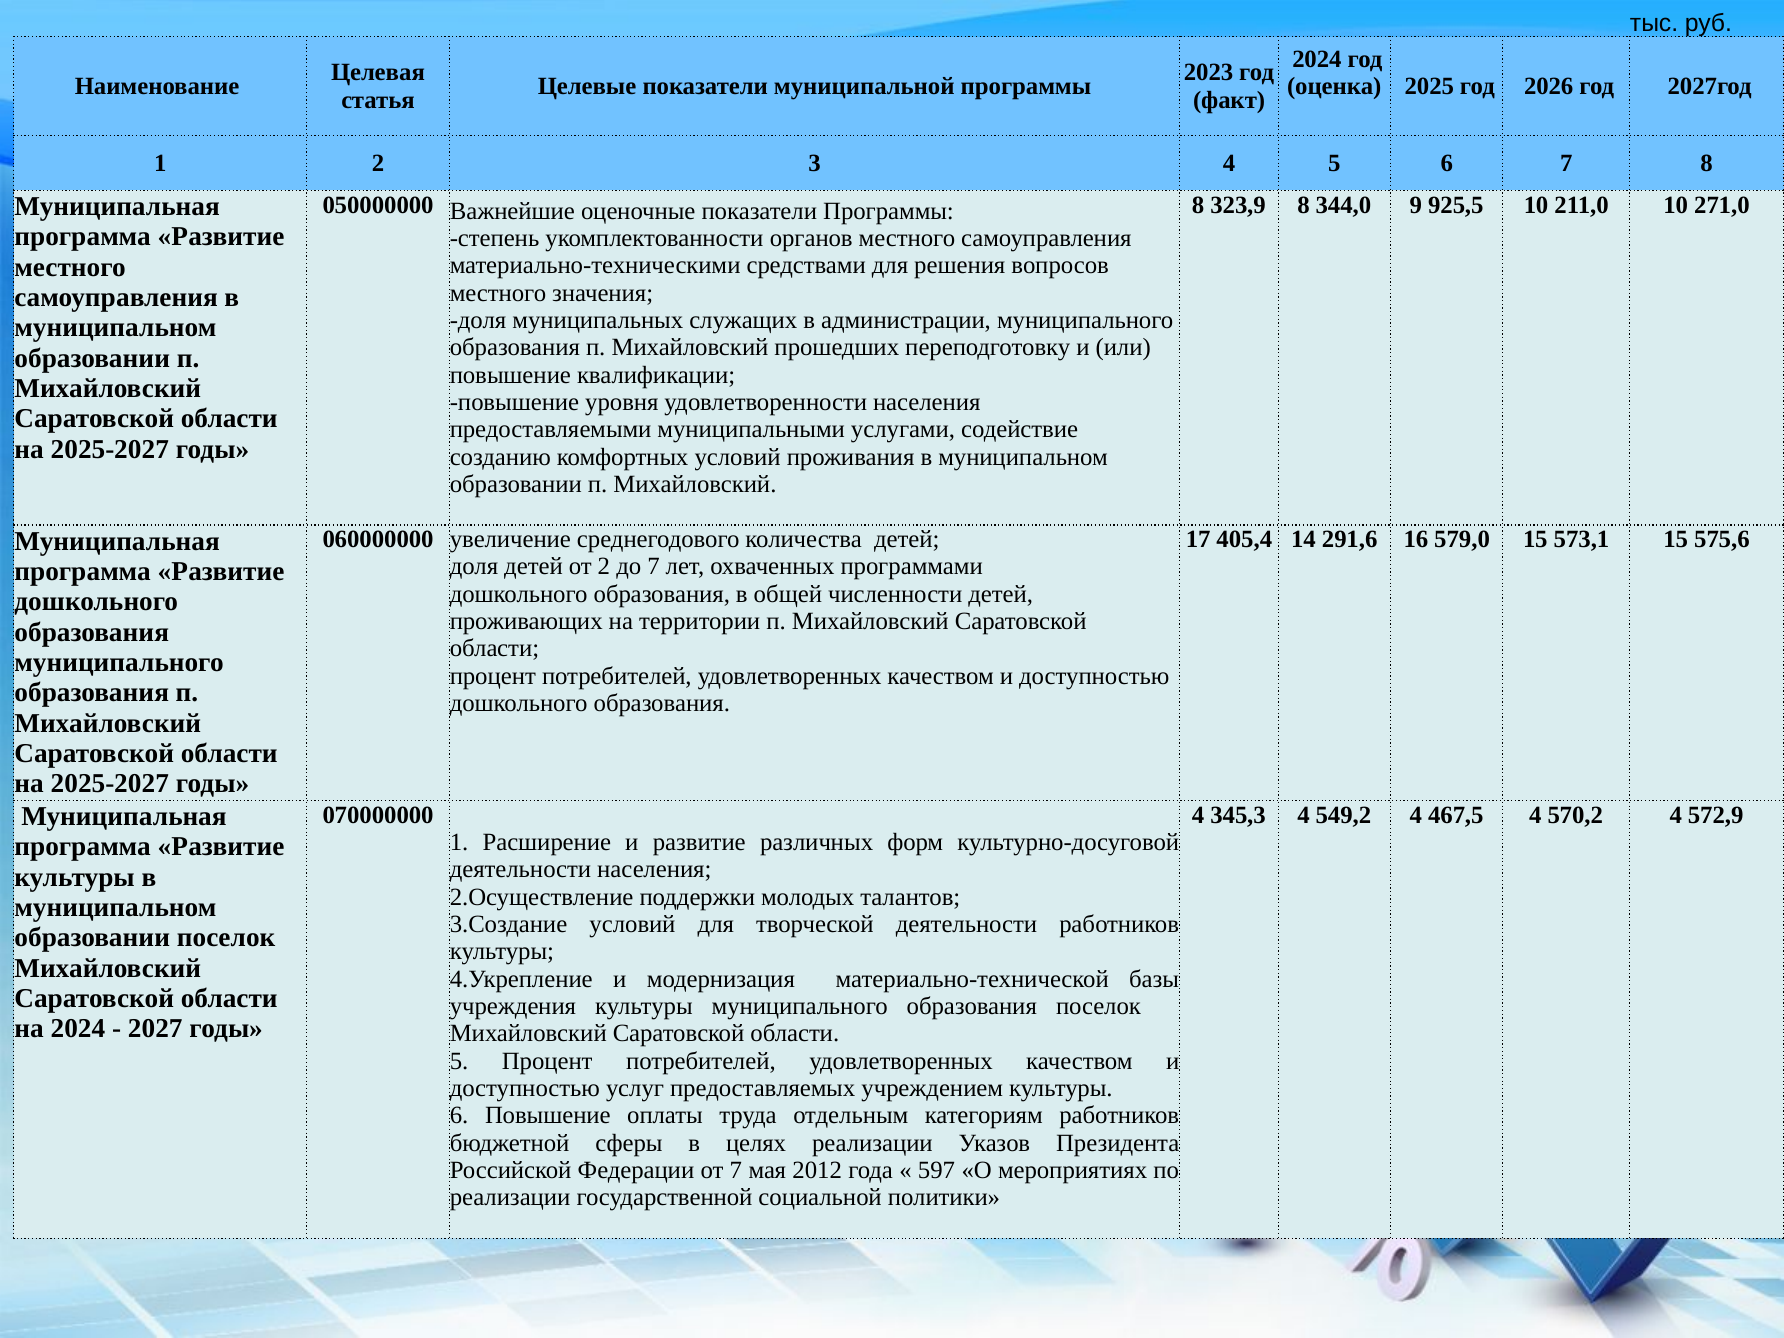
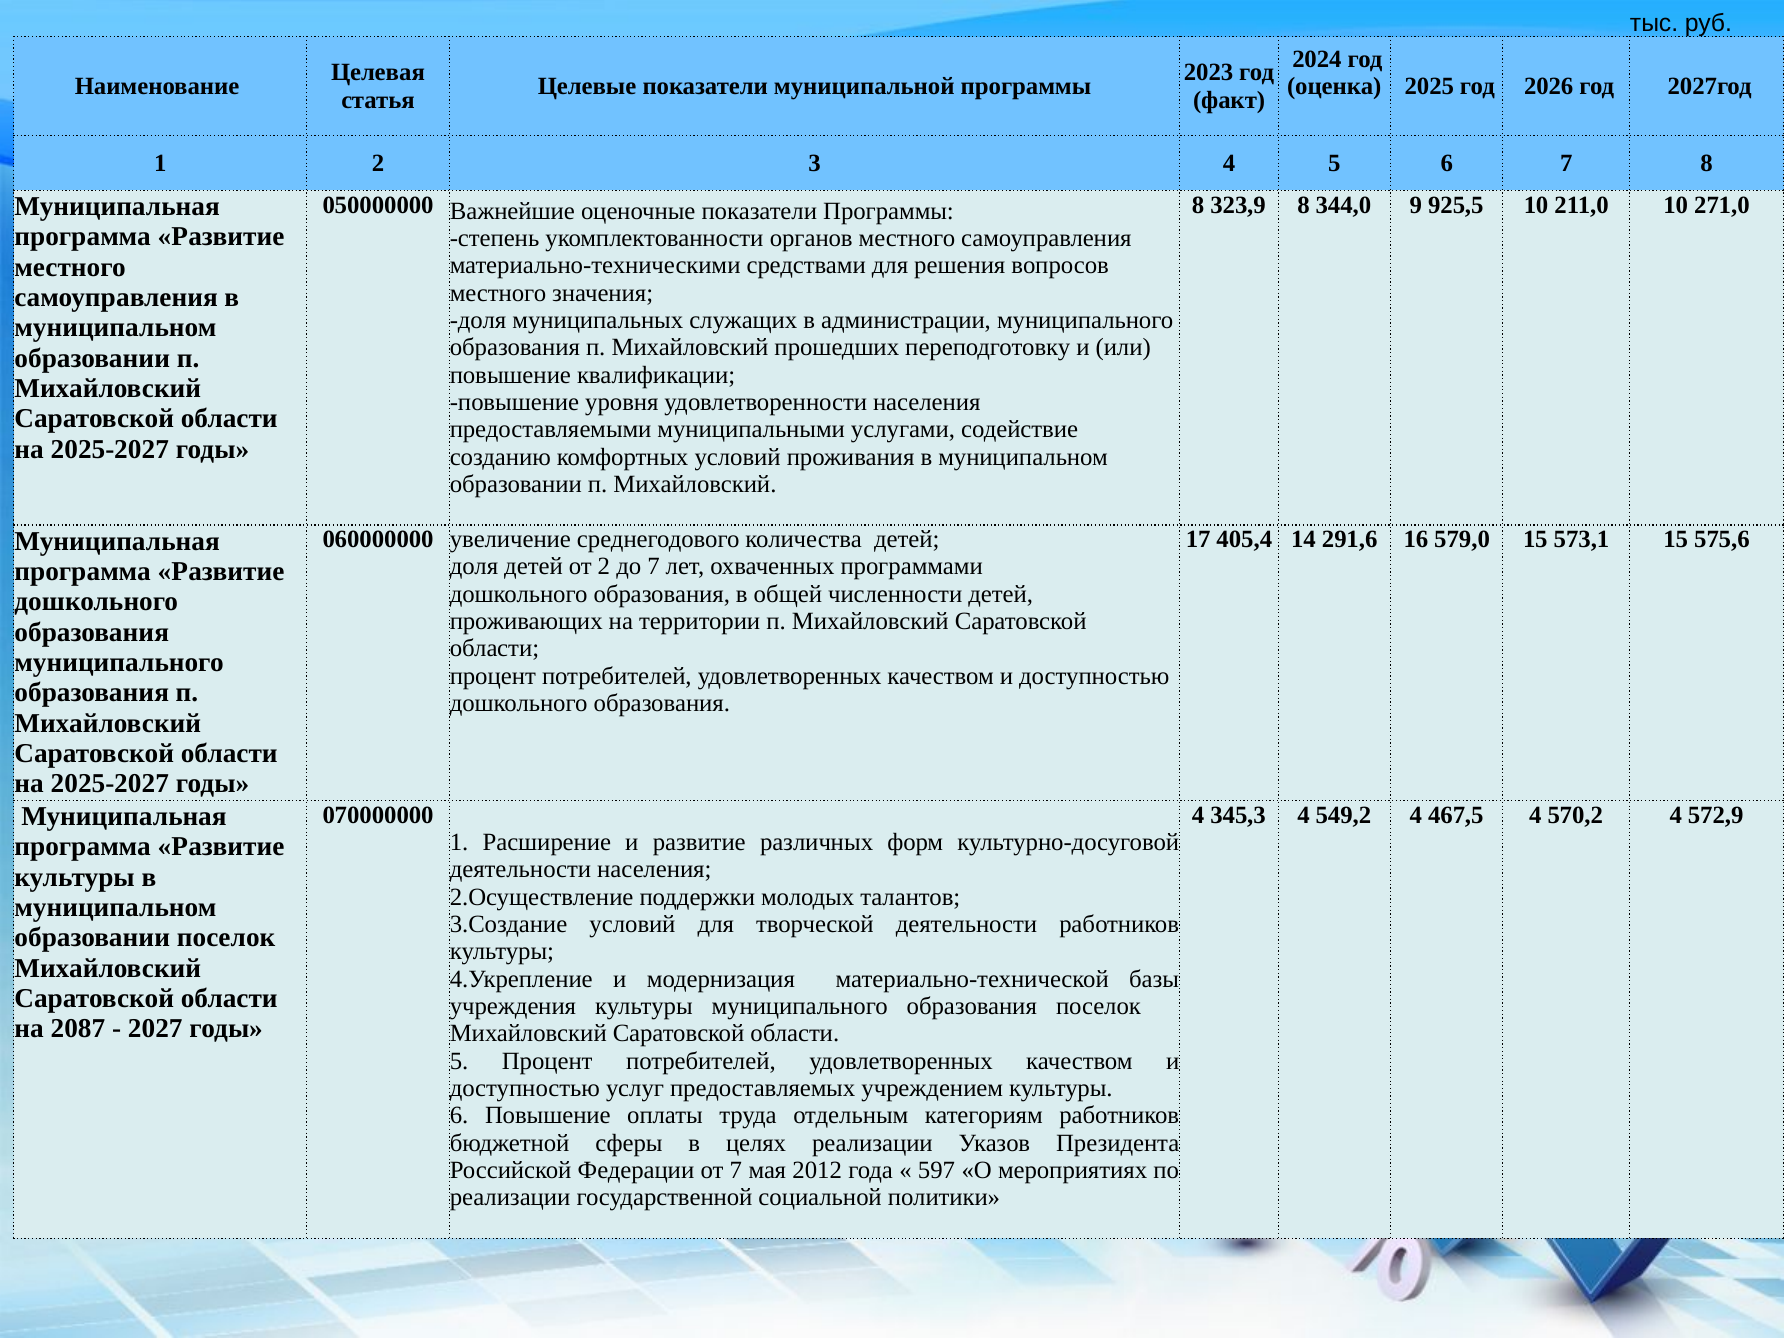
на 2024: 2024 -> 2087 (78, 1029)
